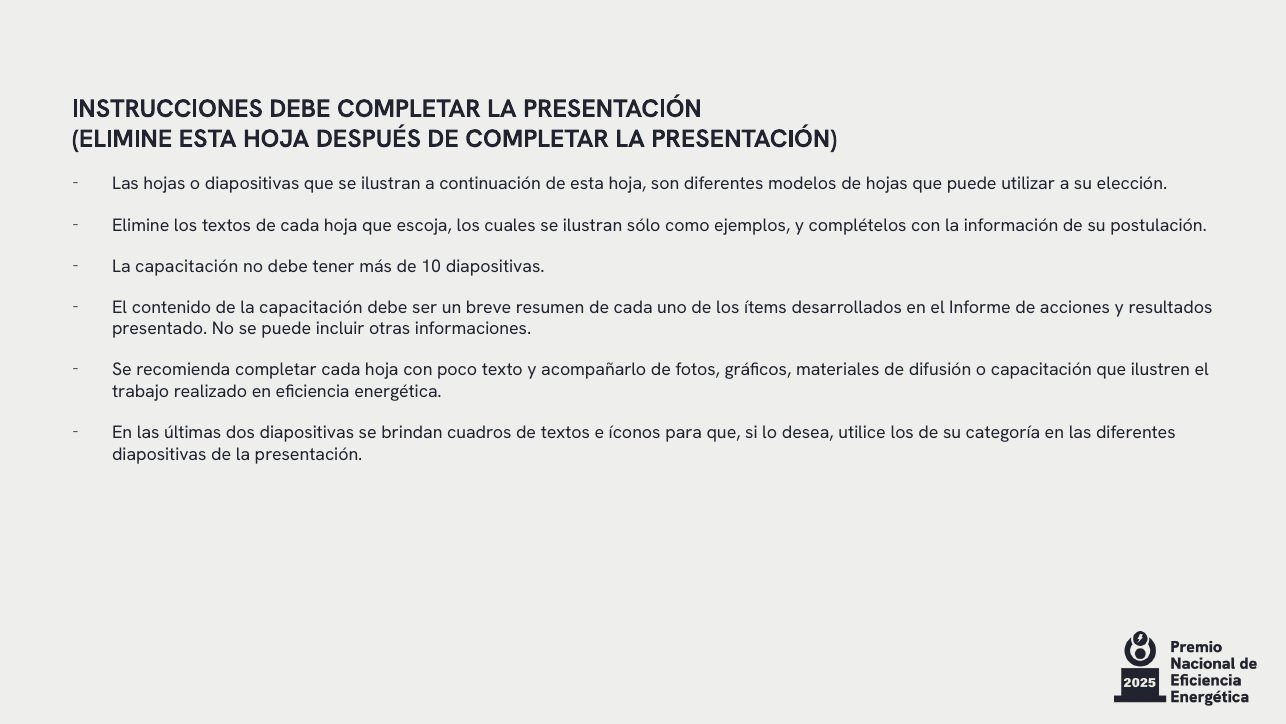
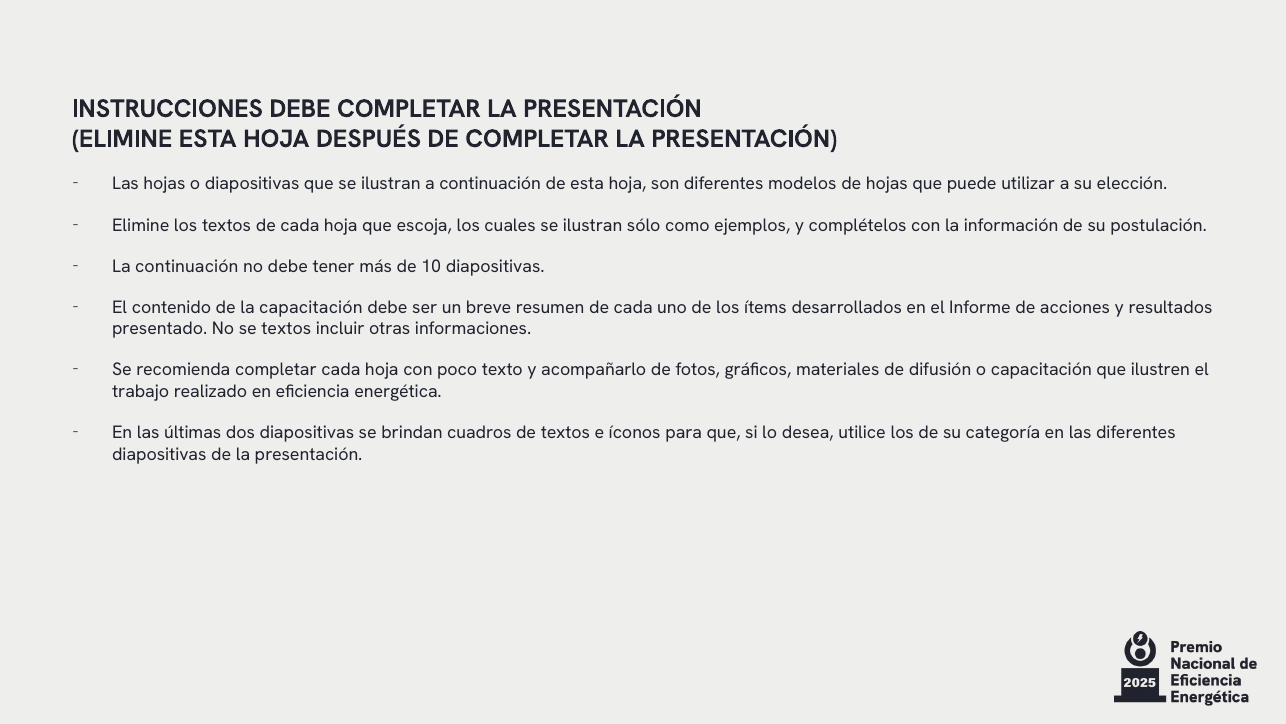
capacitación: capacitación -> continuación (187, 266)
se puede: puede -> textos (286, 329)
